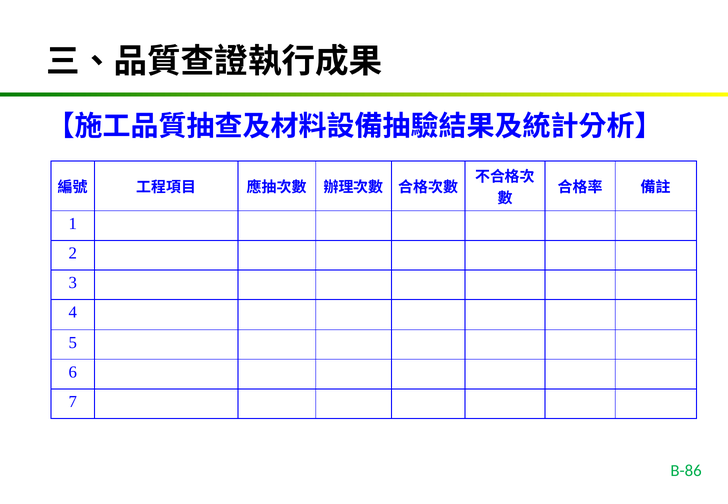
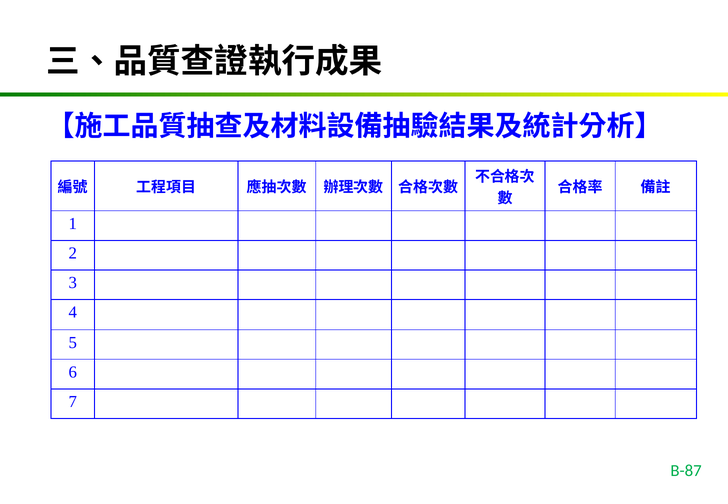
B-86: B-86 -> B-87 (686, 471)
